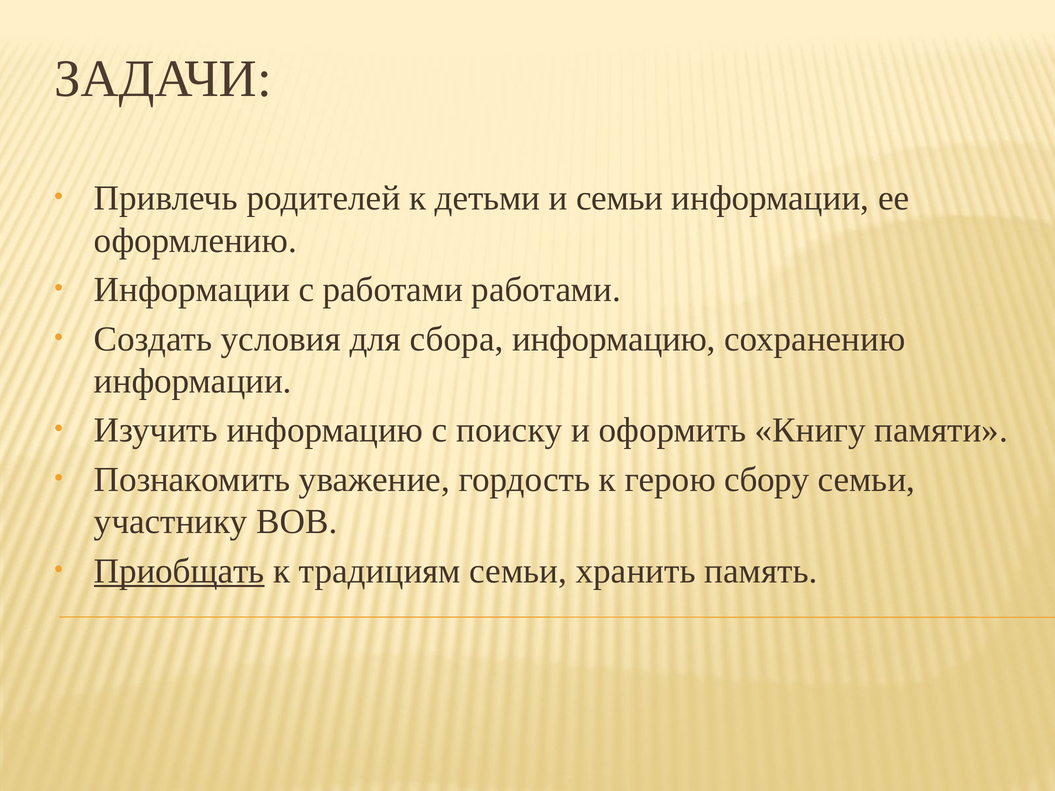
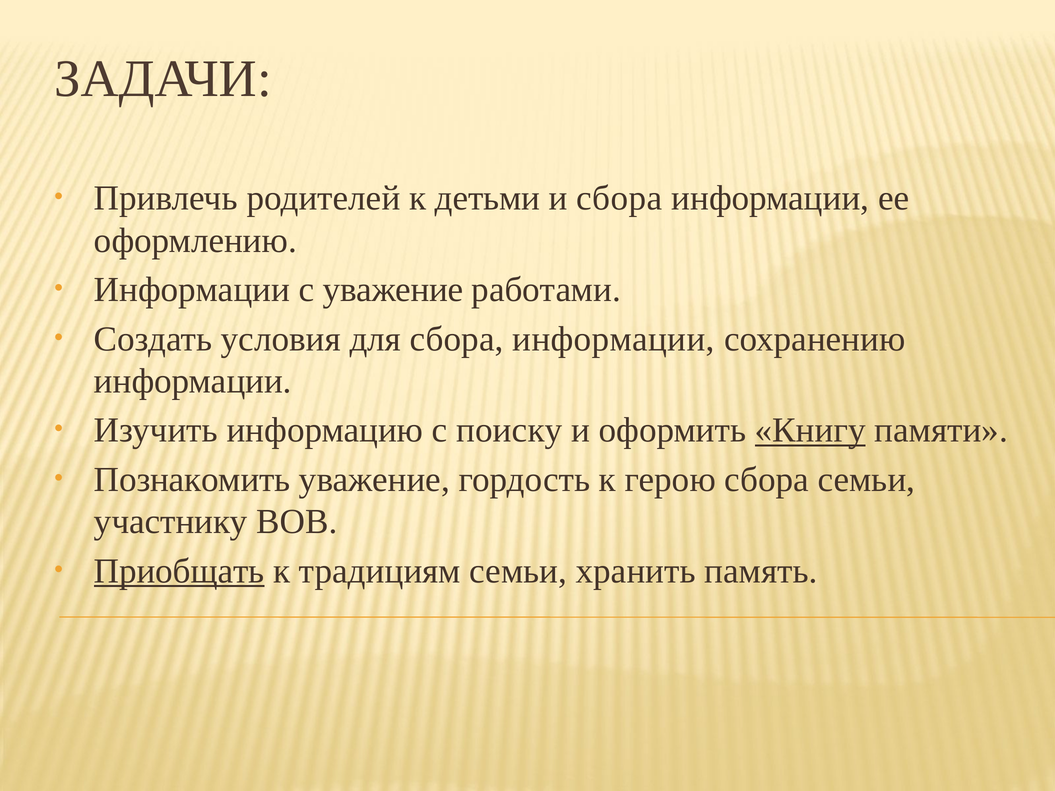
и семьи: семьи -> сбора (619, 198)
с работами: работами -> уважение (393, 290)
для сбора информацию: информацию -> информации (614, 339)
Книгу underline: none -> present (810, 430)
герою сбору: сбору -> сбора (767, 480)
